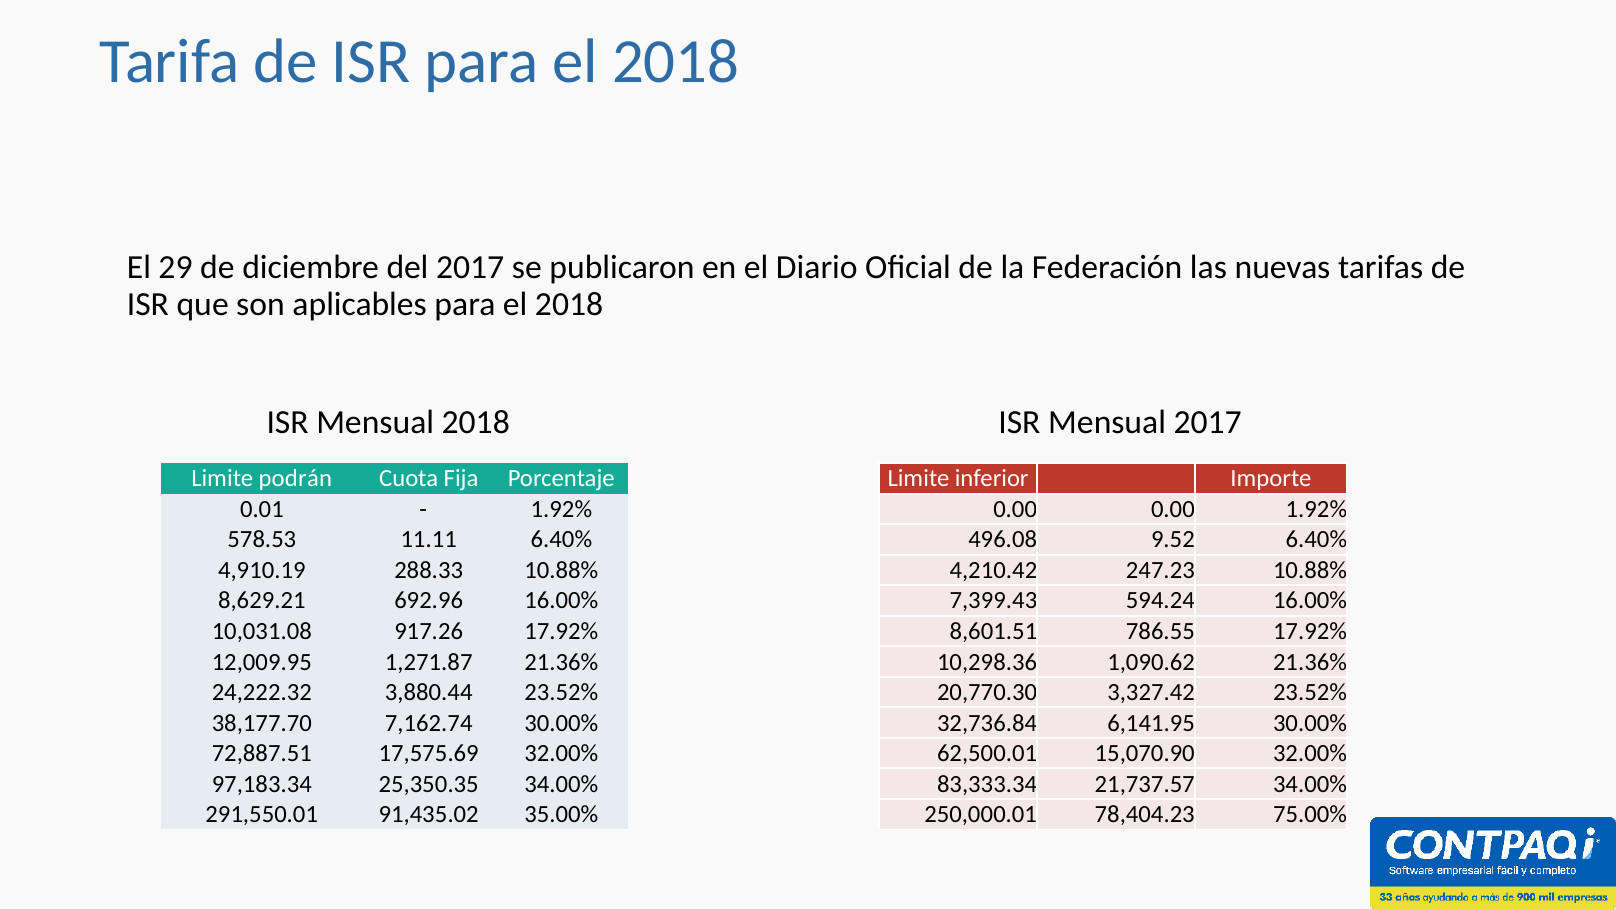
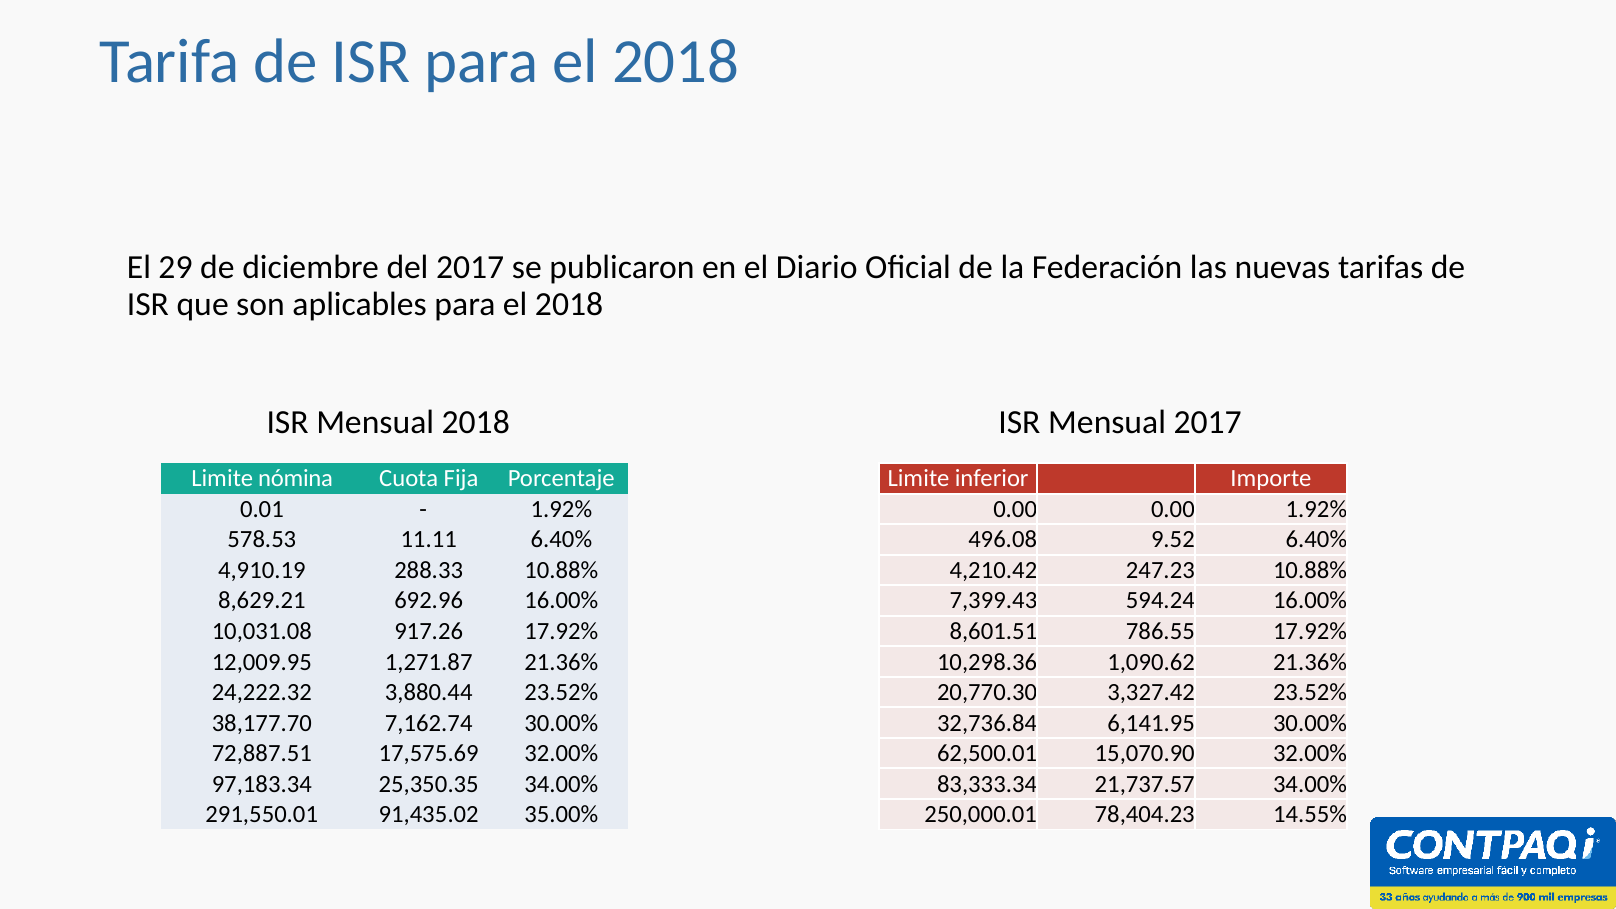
podrán: podrán -> nómina (296, 479)
75.00%: 75.00% -> 14.55% (1310, 815)
